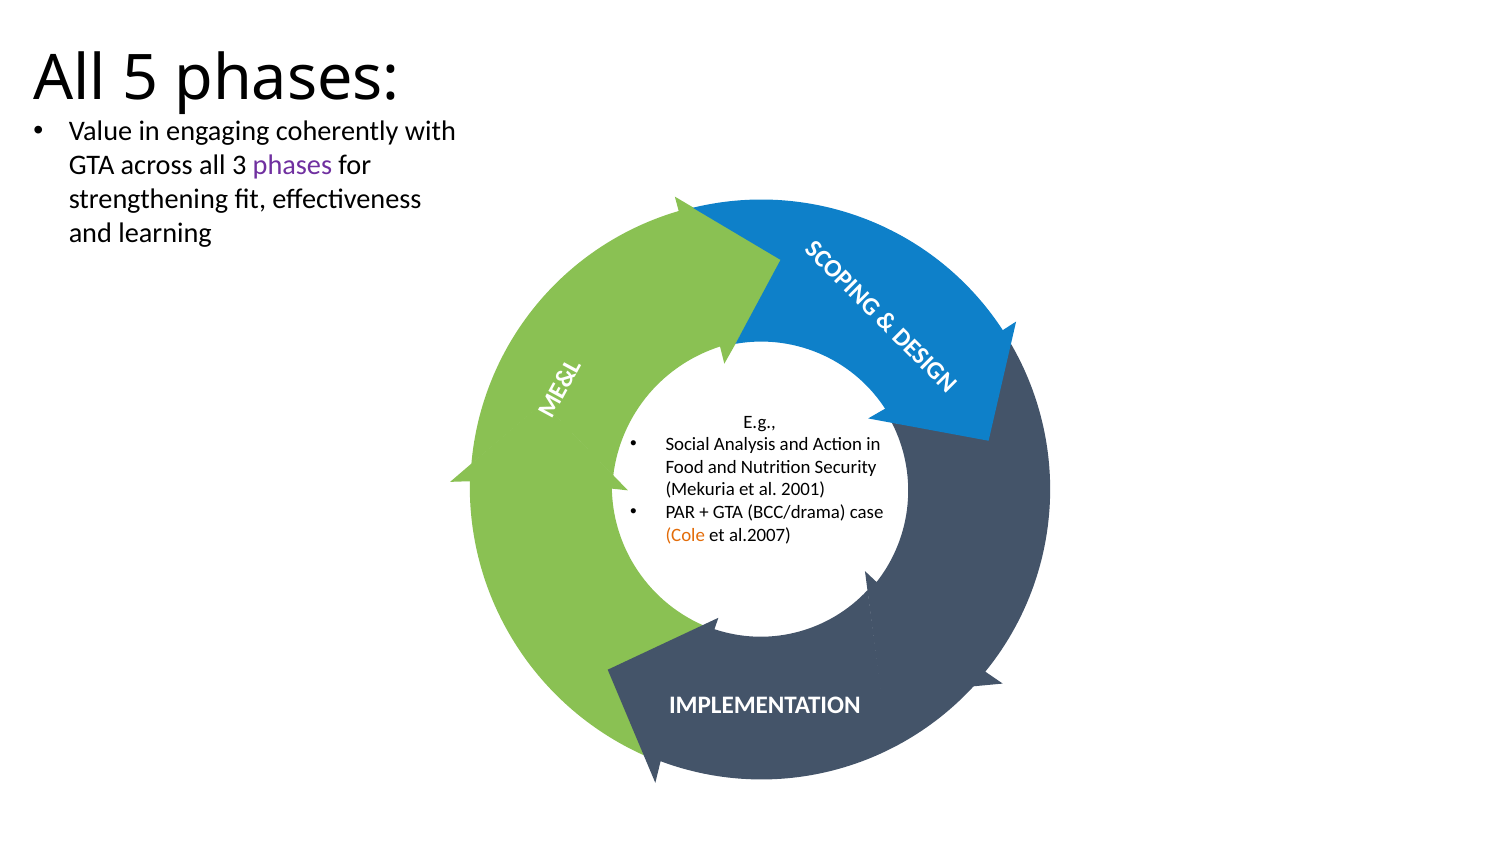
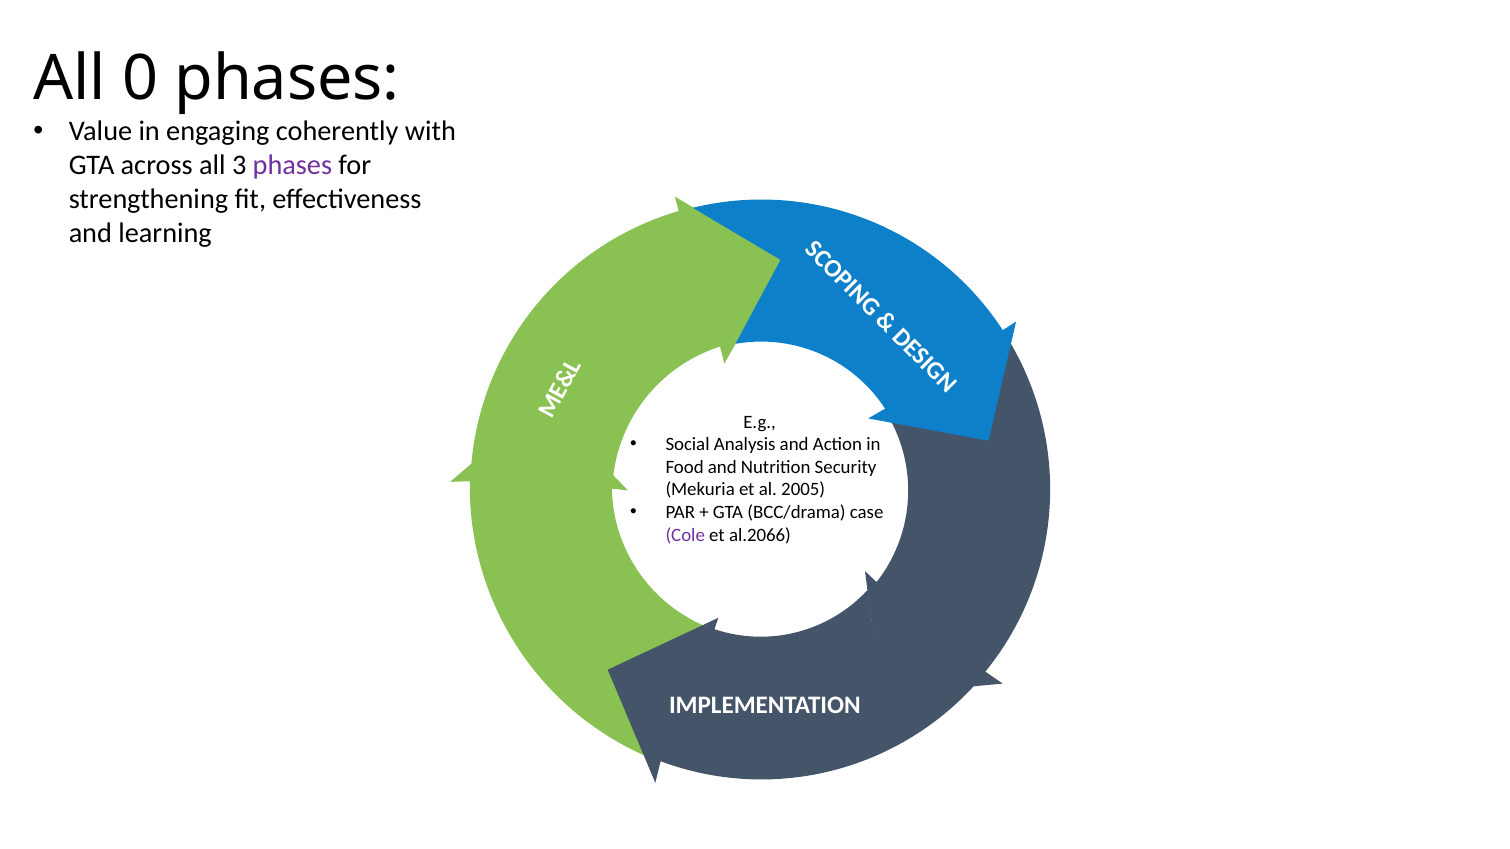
5: 5 -> 0 (140, 79)
2001: 2001 -> 2005 (803, 490)
Cole colour: orange -> purple (685, 535)
al.2007: al.2007 -> al.2066 (760, 535)
